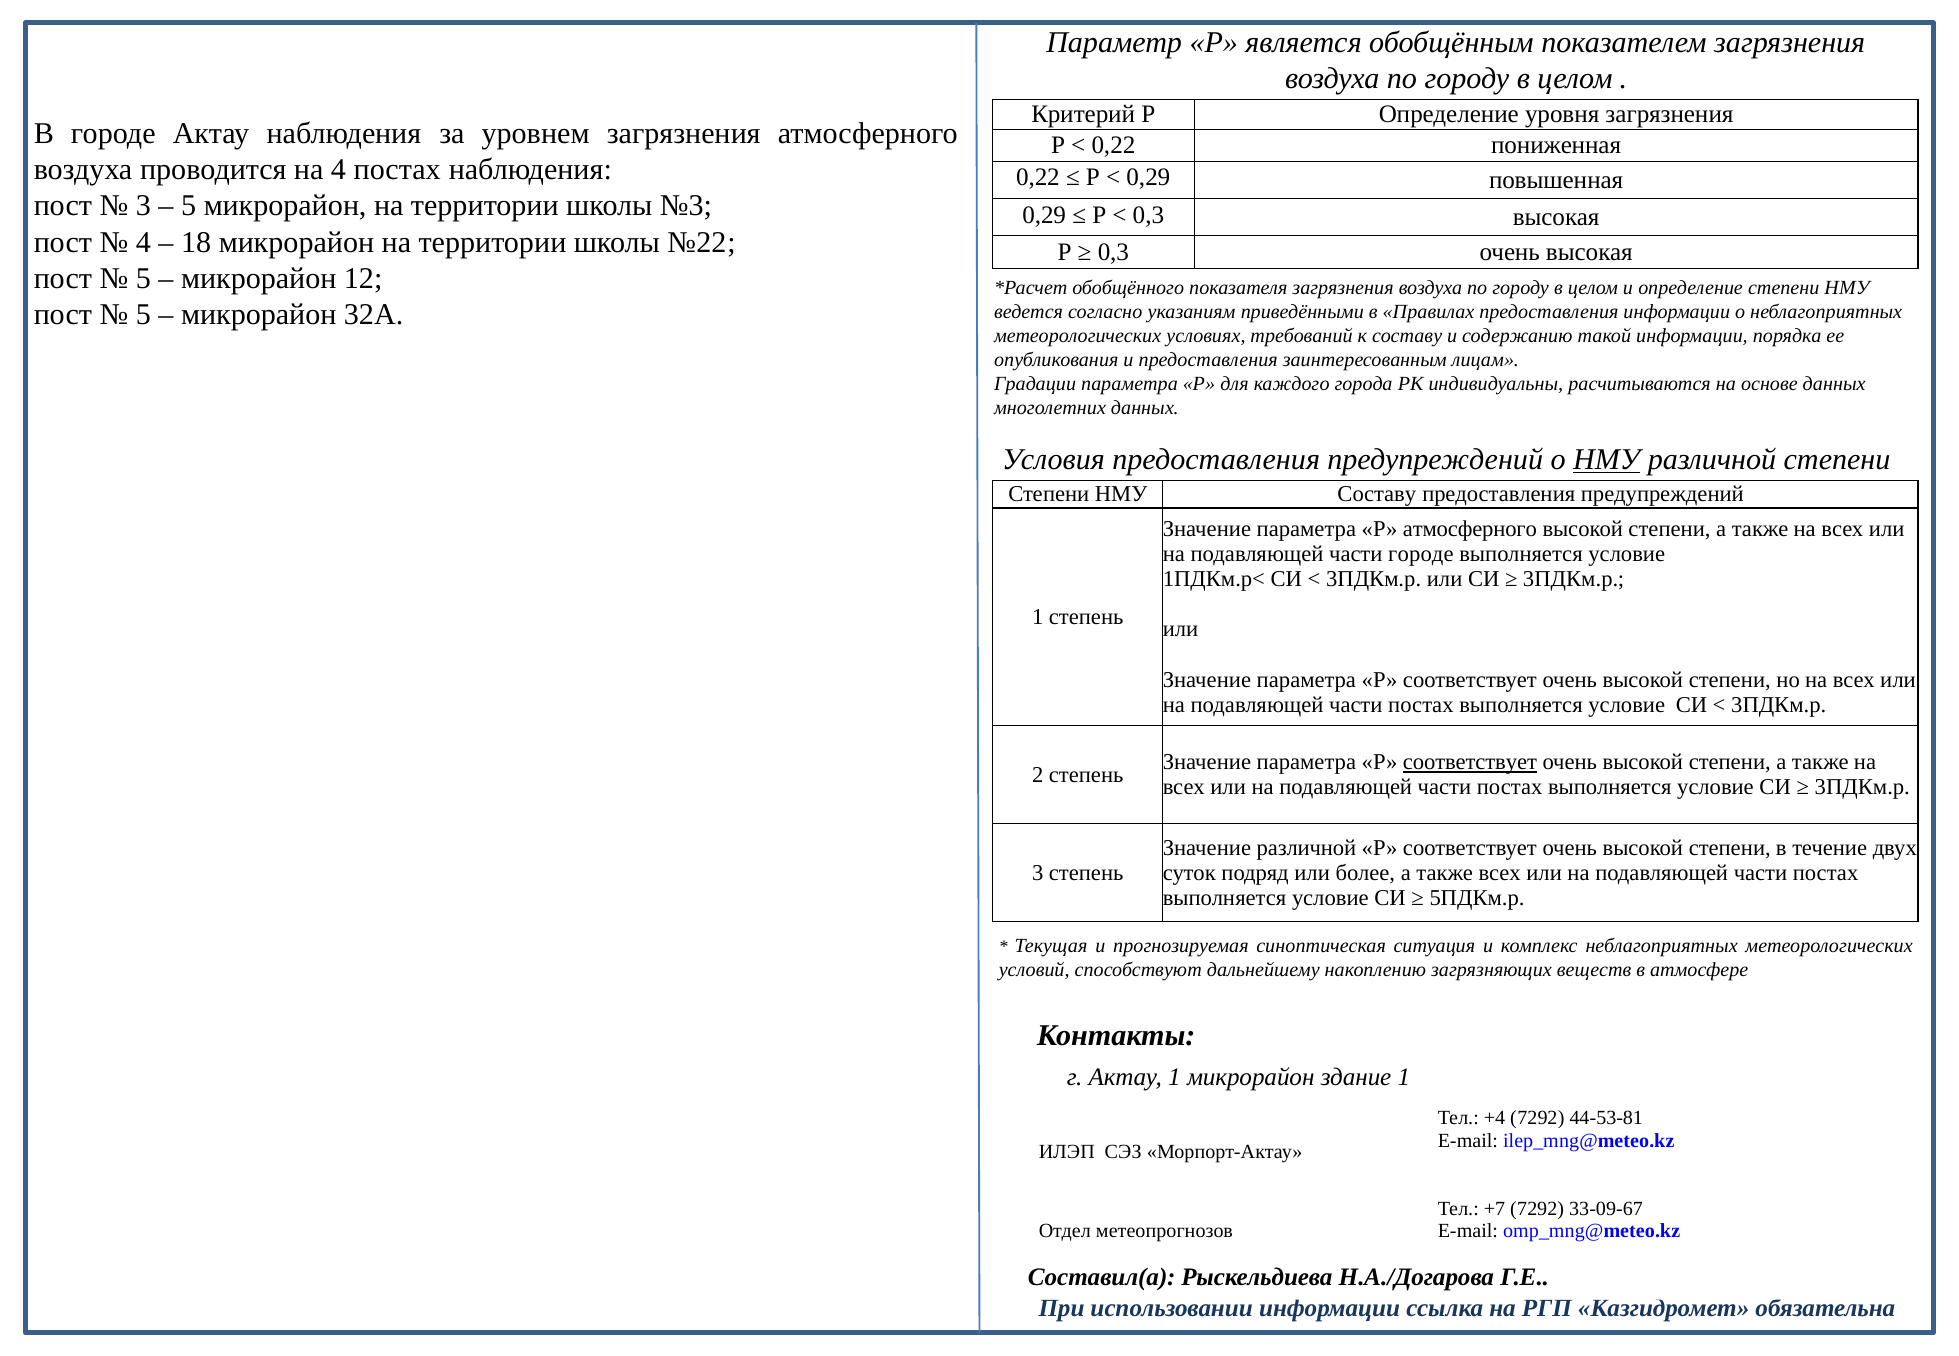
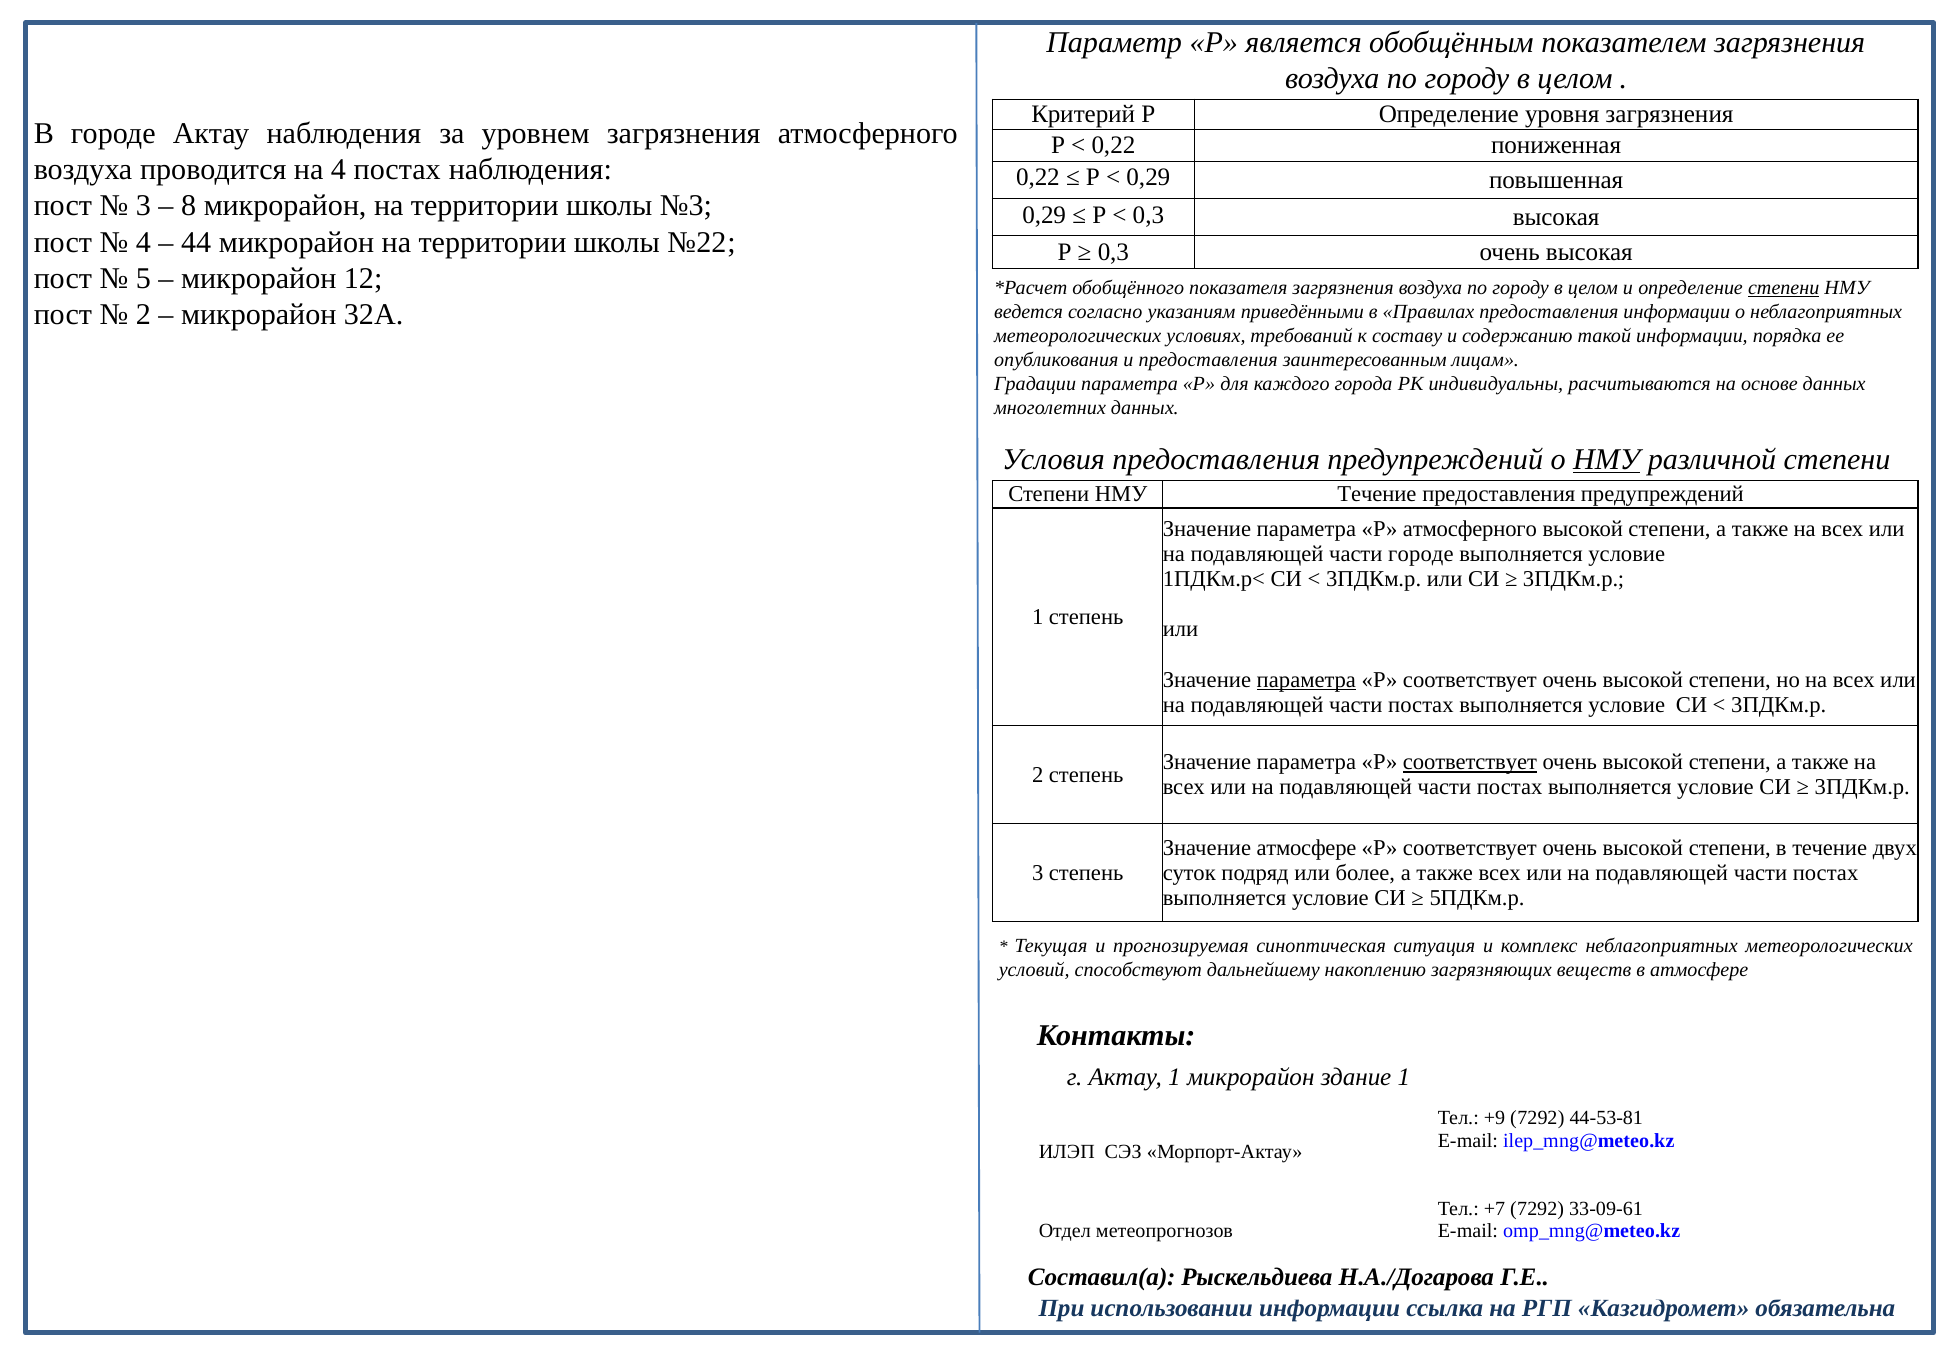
5: 5 -> 8 (189, 206)
18: 18 -> 44 (196, 242)
степени underline: none -> present (1784, 288)
5: 5 -> 2 (143, 315)
НМУ Составу: Составу -> Течение (1377, 495)
параметра underline: none -> present (1306, 680)
Значение различной: различной -> атмосфере (1307, 848)
+4: +4 -> +9 (1495, 1118)
33-09-67: 33-09-67 -> 33-09-61 (1606, 1209)
